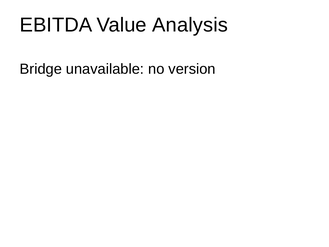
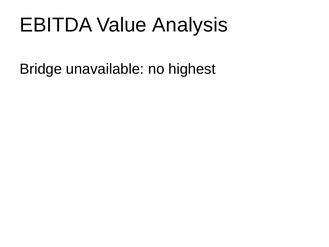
version: version -> highest (192, 69)
